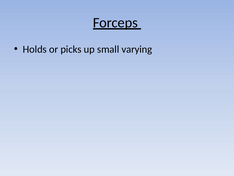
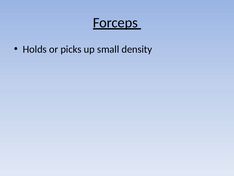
varying: varying -> density (137, 49)
